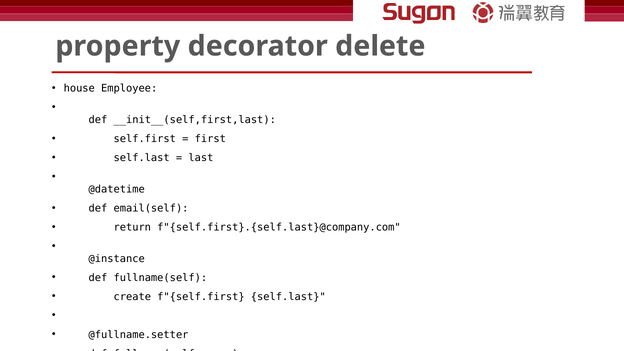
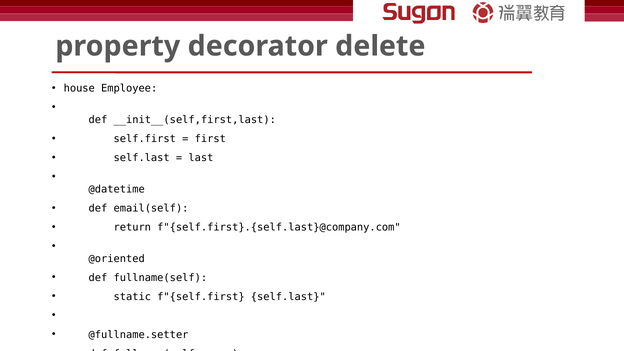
@instance: @instance -> @oriented (117, 259)
create: create -> static (132, 297)
